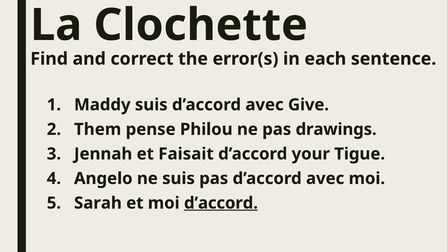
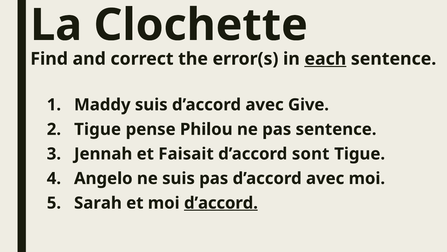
each underline: none -> present (325, 59)
Them: Them -> Tigue (98, 129)
pas drawings: drawings -> sentence (336, 129)
your: your -> sont (311, 154)
